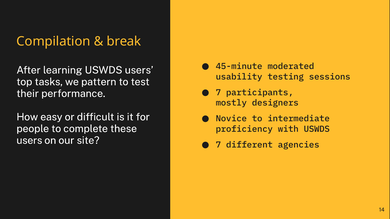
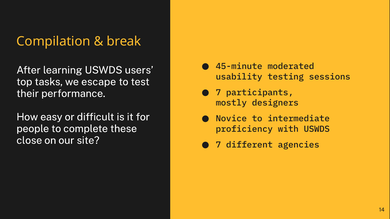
pattern: pattern -> escape (99, 82)
users: users -> close (29, 141)
